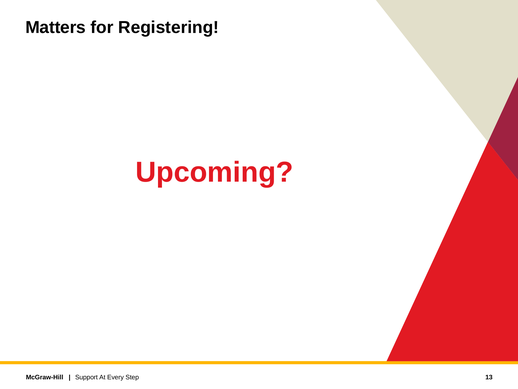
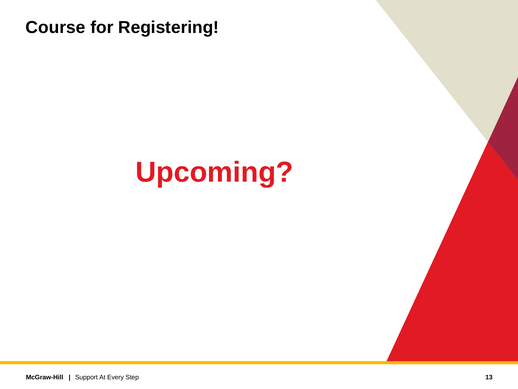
Matters: Matters -> Course (55, 27)
